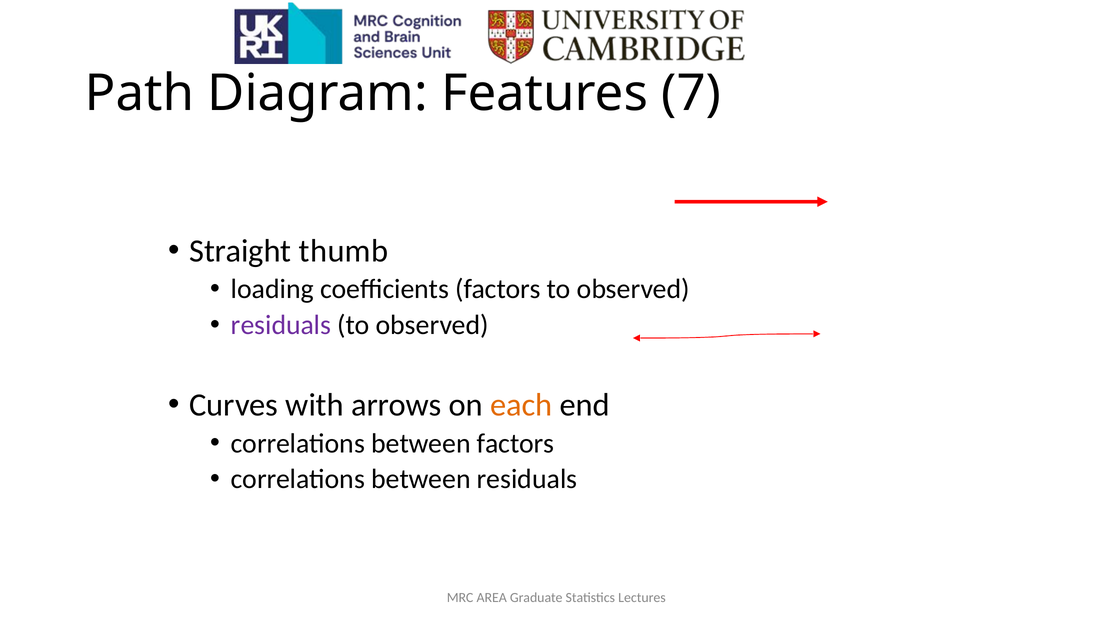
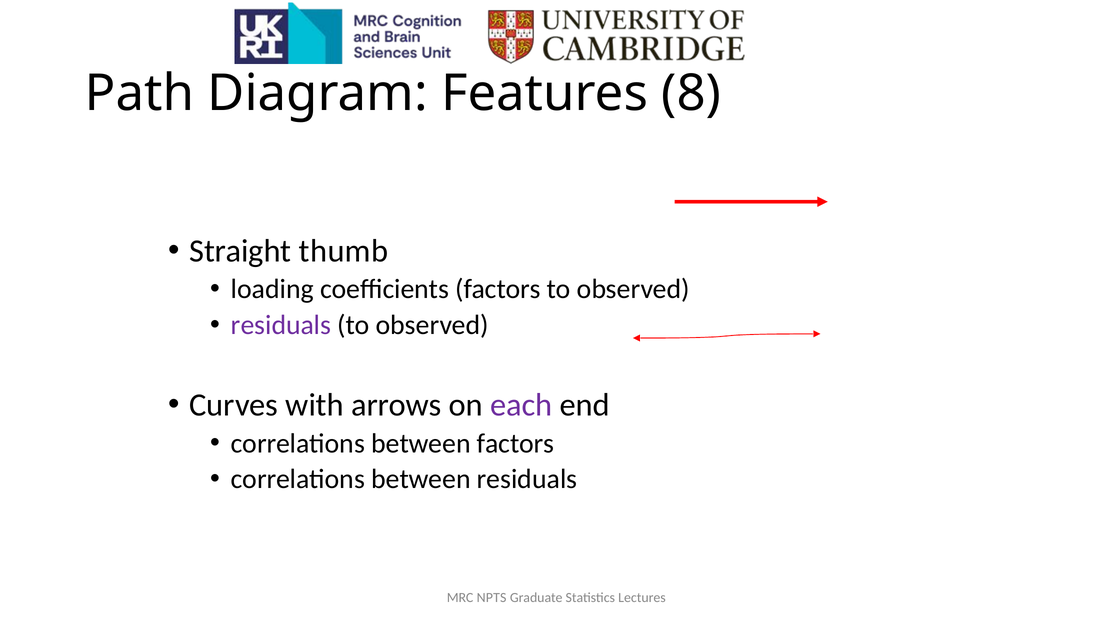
7: 7 -> 8 (691, 93)
each colour: orange -> purple (521, 405)
AREA: AREA -> NPTS (492, 598)
